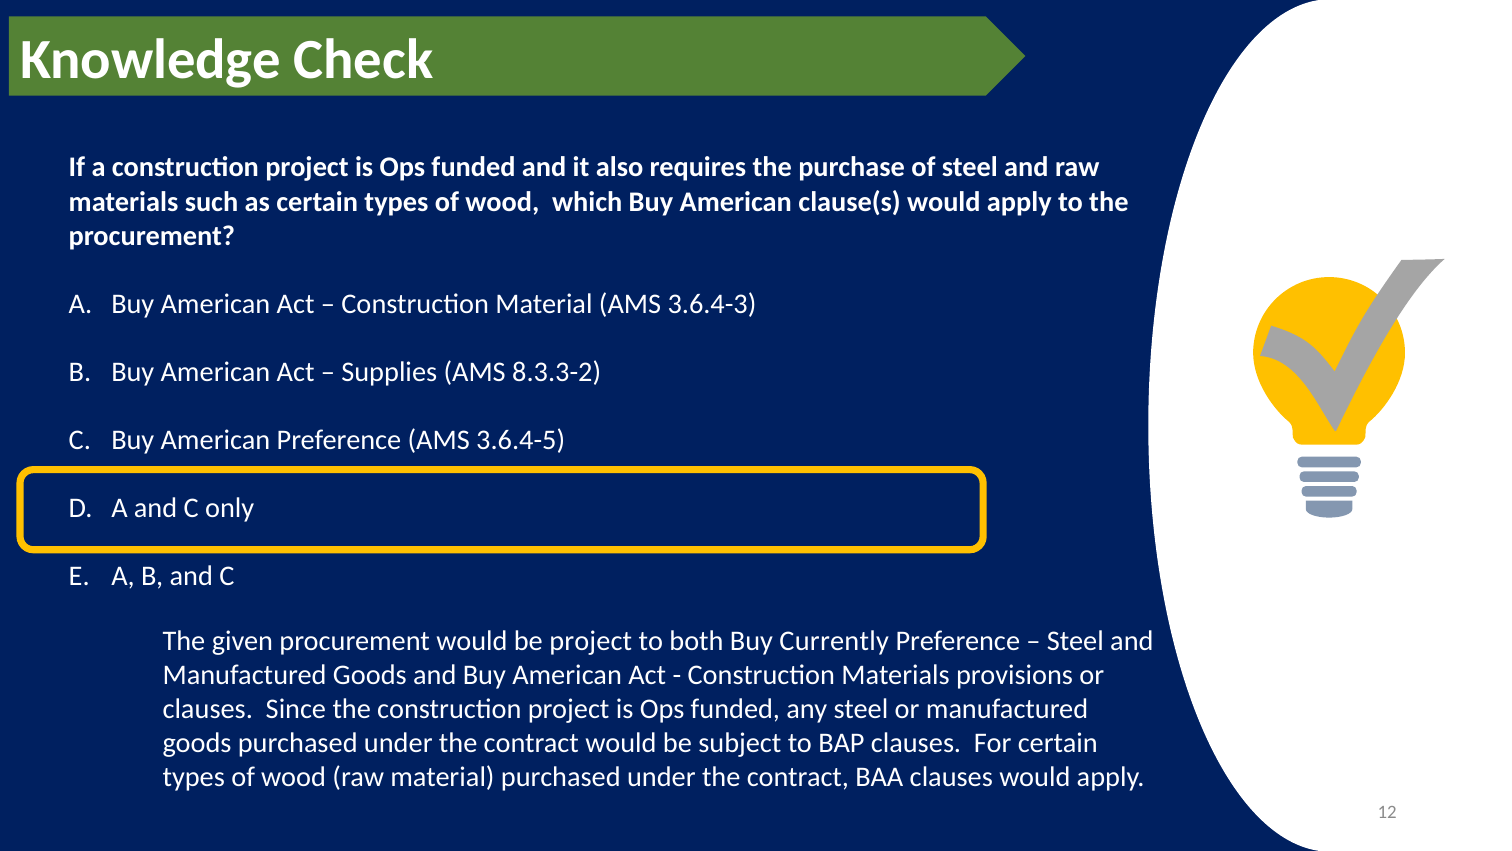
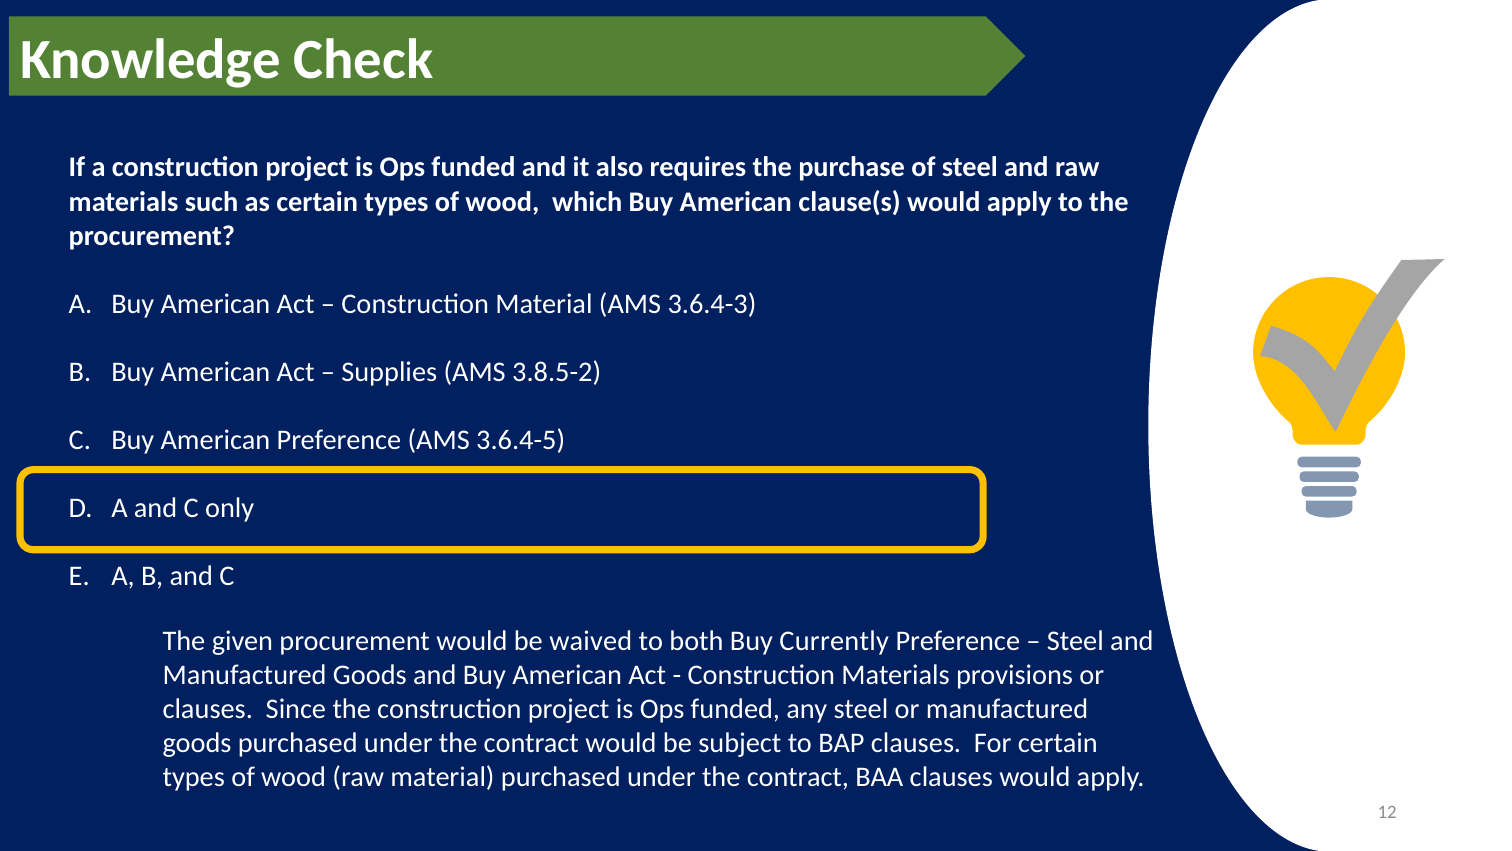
8.3.3-2: 8.3.3-2 -> 3.8.5-2 (557, 372)
be project: project -> waived (591, 640)
